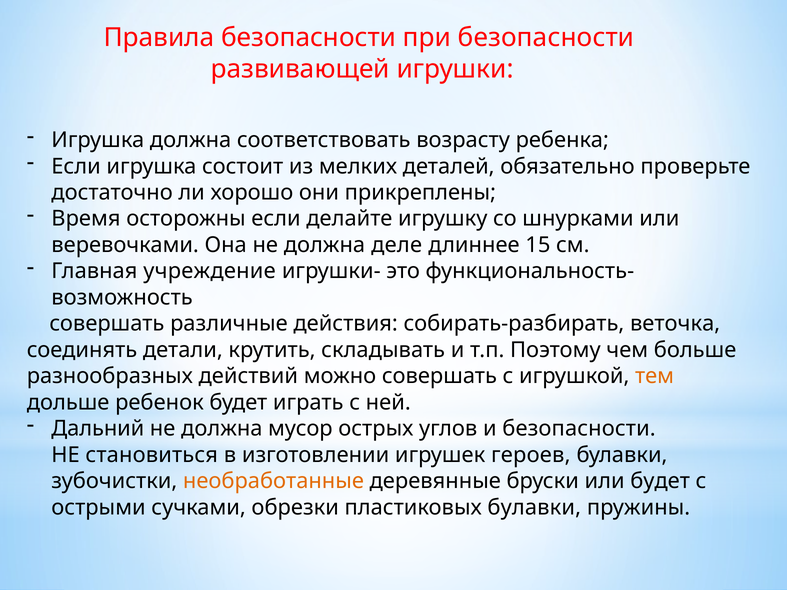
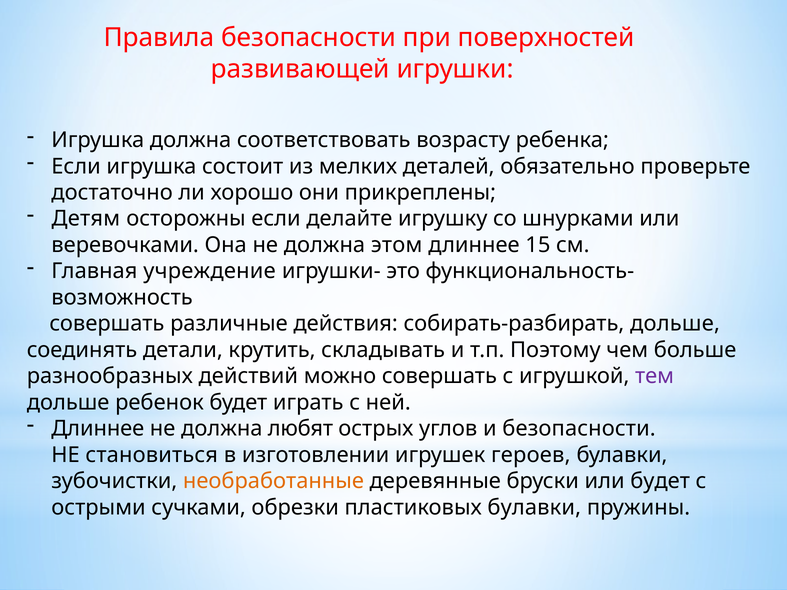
при безопасности: безопасности -> поверхностей (546, 38)
Время: Время -> Детям (86, 219)
деле: деле -> этом (397, 245)
собирать-разбирать веточка: веточка -> дольше (675, 324)
тем colour: orange -> purple (655, 376)
Дальний: Дальний -> Длиннее (98, 429)
мусор: мусор -> любят (300, 429)
